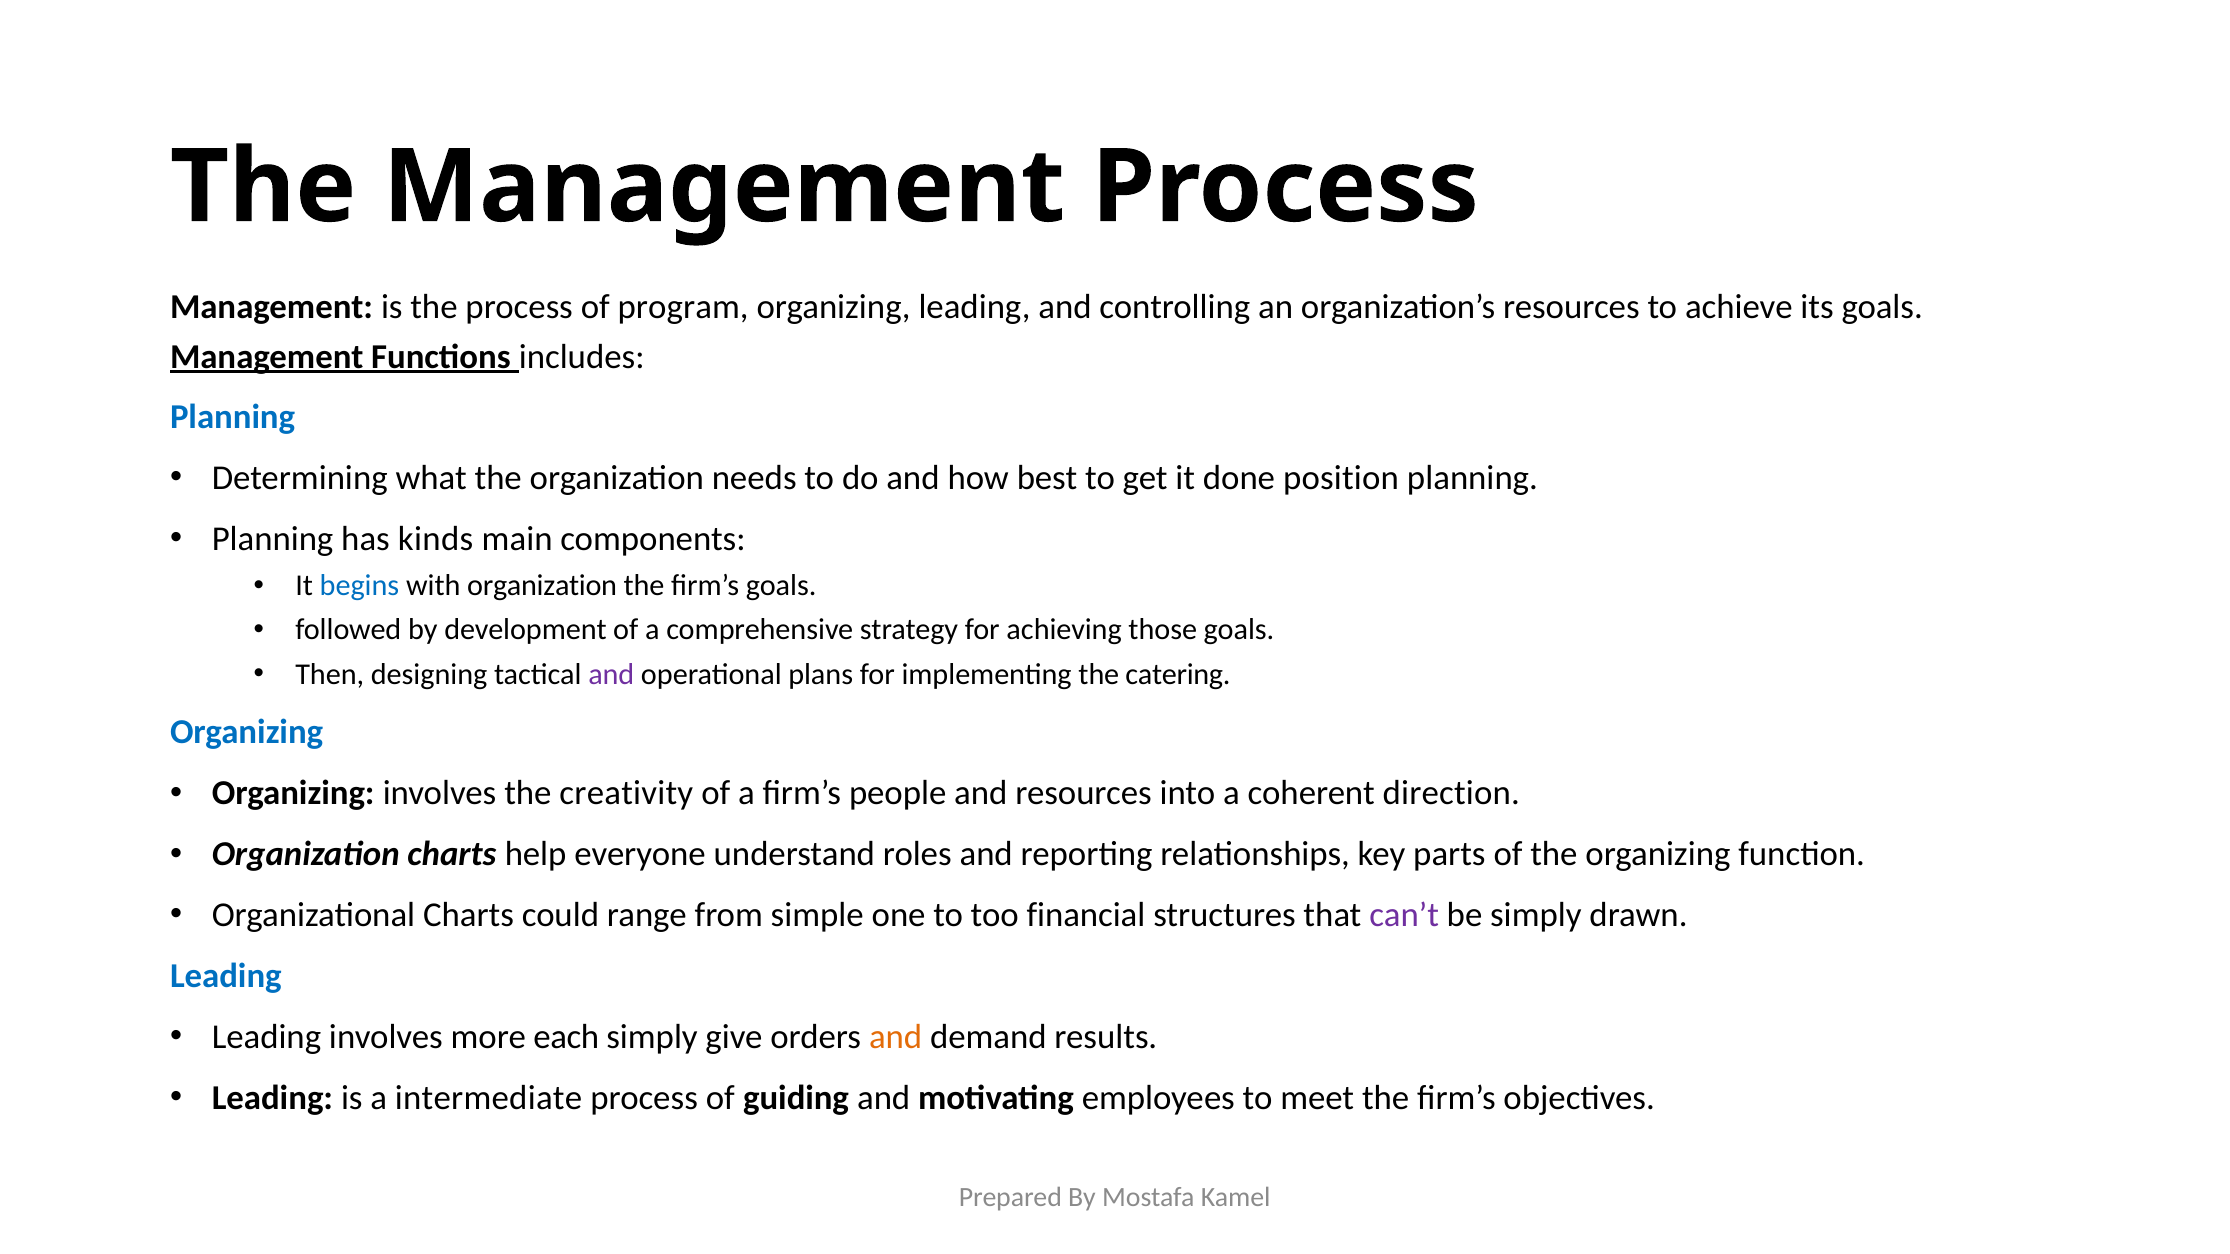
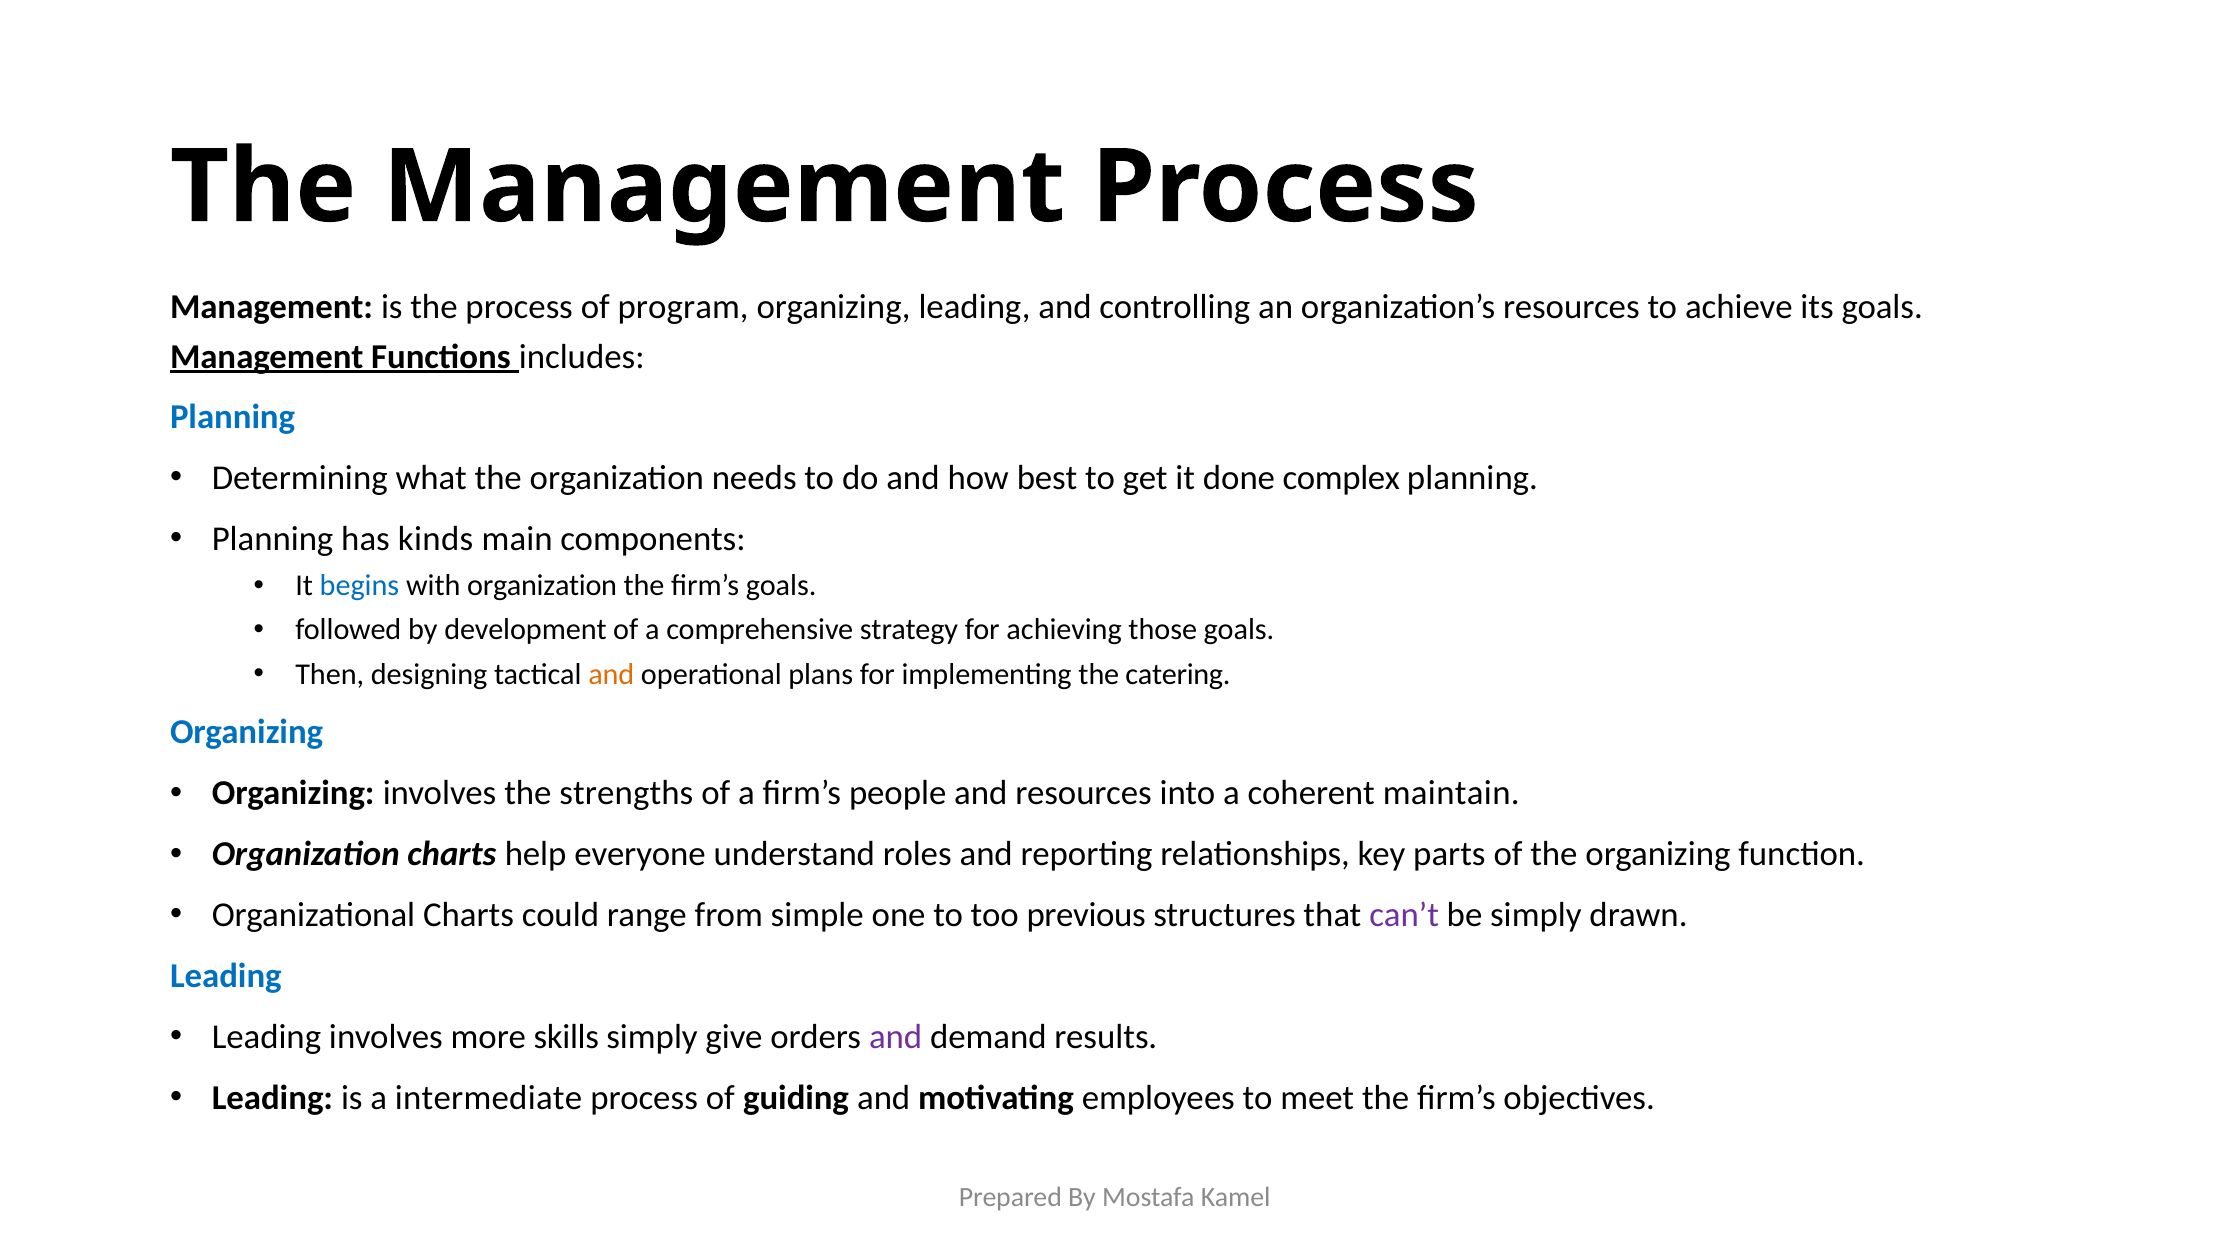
position: position -> complex (1341, 478)
and colour: purple -> orange (611, 674)
creativity: creativity -> strengths (626, 794)
direction: direction -> maintain (1451, 794)
financial: financial -> previous (1086, 915)
each: each -> skills (566, 1037)
and colour: orange -> purple (896, 1037)
